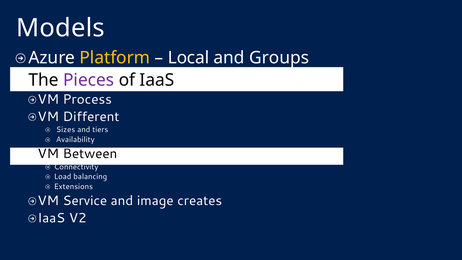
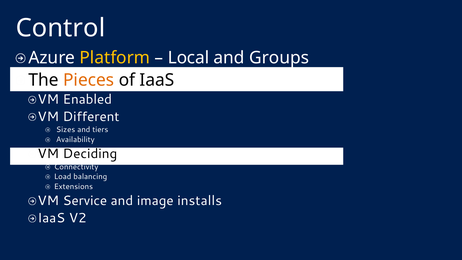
Models: Models -> Control (61, 28)
Pieces colour: purple -> orange (89, 80)
Process: Process -> Enabled (87, 99)
Between: Between -> Deciding (90, 154)
creates: creates -> installs (200, 201)
